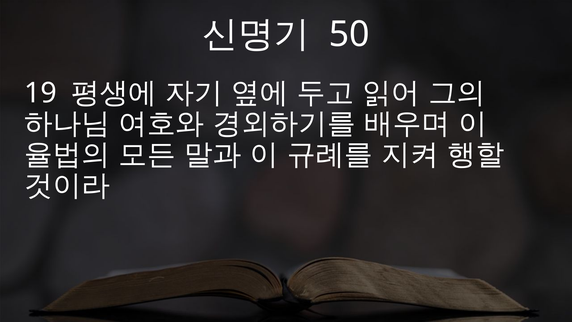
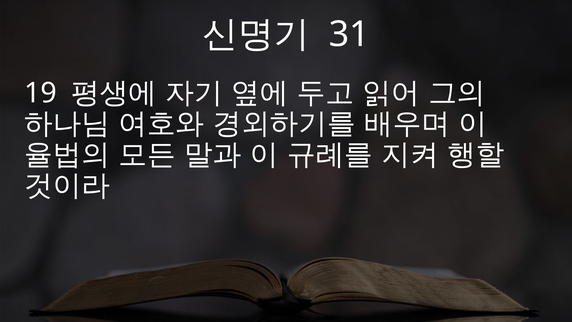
50: 50 -> 31 (349, 34)
